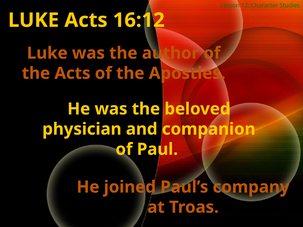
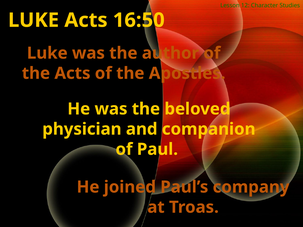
16:12: 16:12 -> 16:50 (139, 20)
